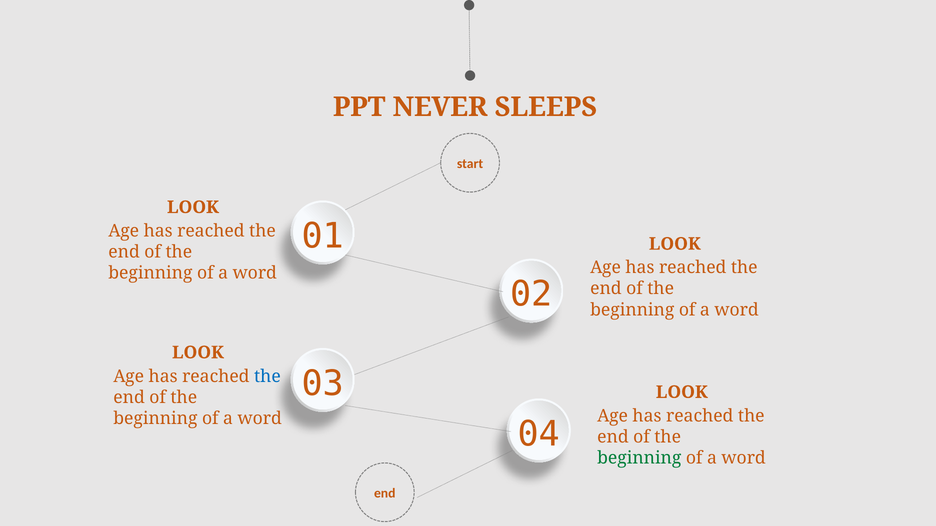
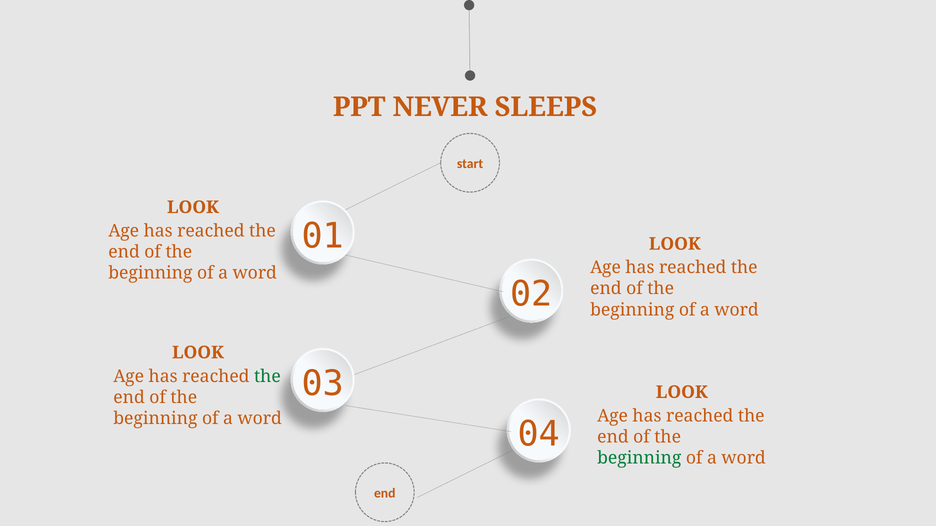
the colour: blue -> green (267, 377)
